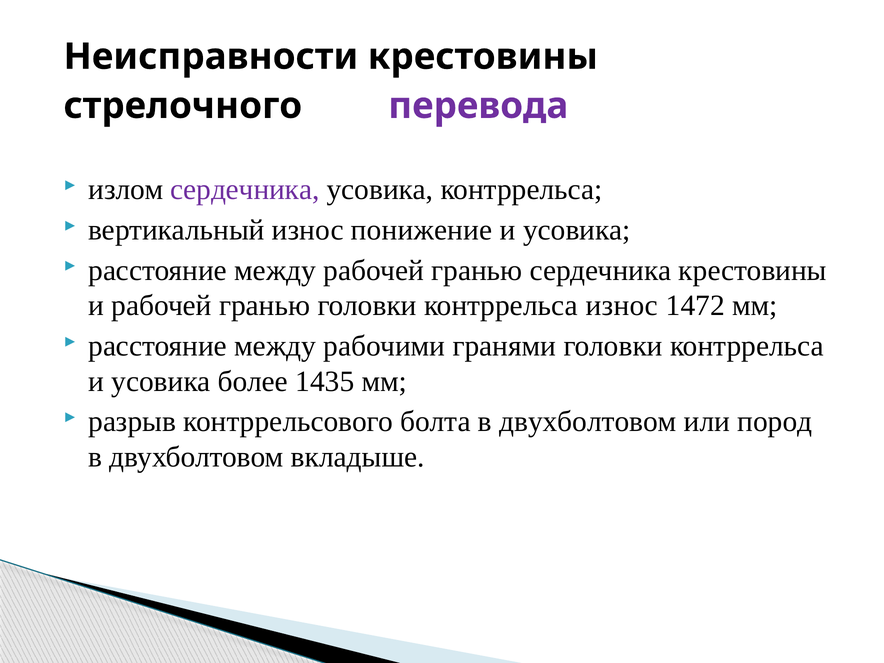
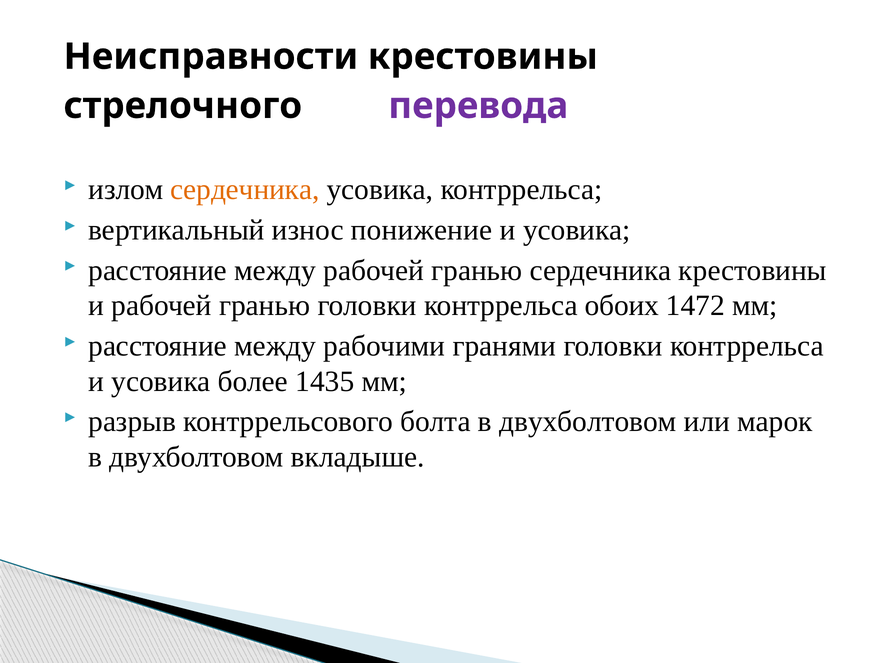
сердечника colour: purple -> orange (245, 190)
контррельса износ: износ -> обоих (622, 306)
пород: пород -> марок (775, 422)
